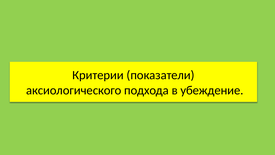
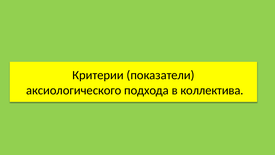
убеждение: убеждение -> коллектива (212, 90)
